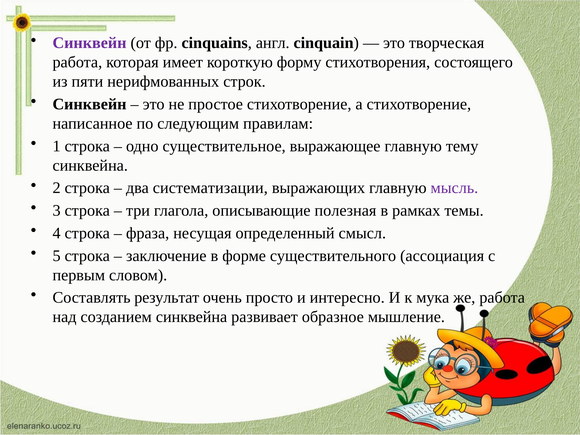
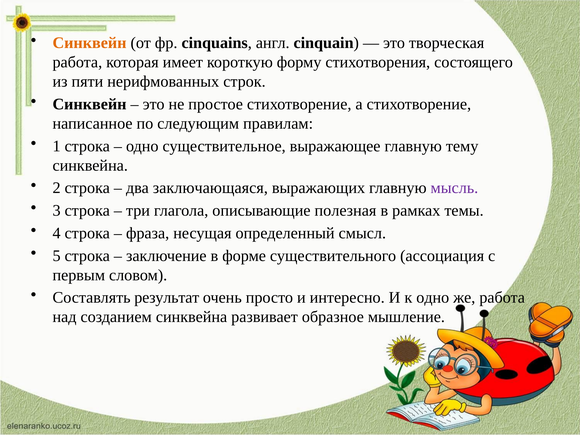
Синквейн colour: purple -> orange (90, 43)
систематизации: систематизации -> заключающаяся (210, 188)
к мука: мука -> одно (433, 298)
